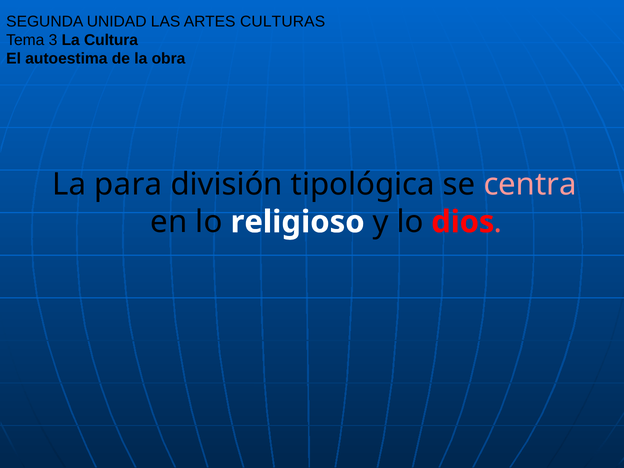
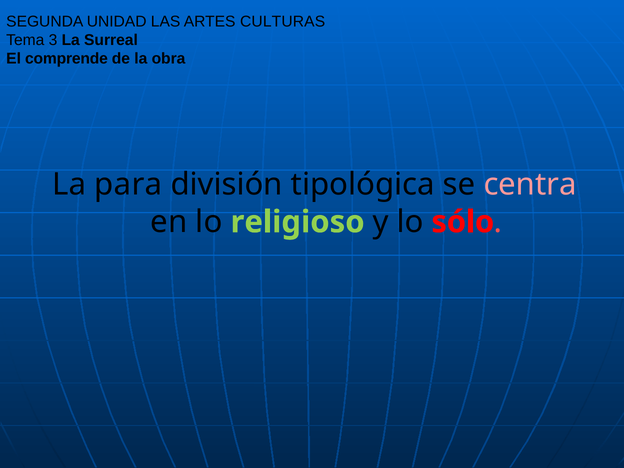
Cultura: Cultura -> Surreal (111, 40)
autoestima: autoestima -> comprende (66, 59)
religioso colour: white -> light green (298, 222)
dios: dios -> sólo (463, 222)
